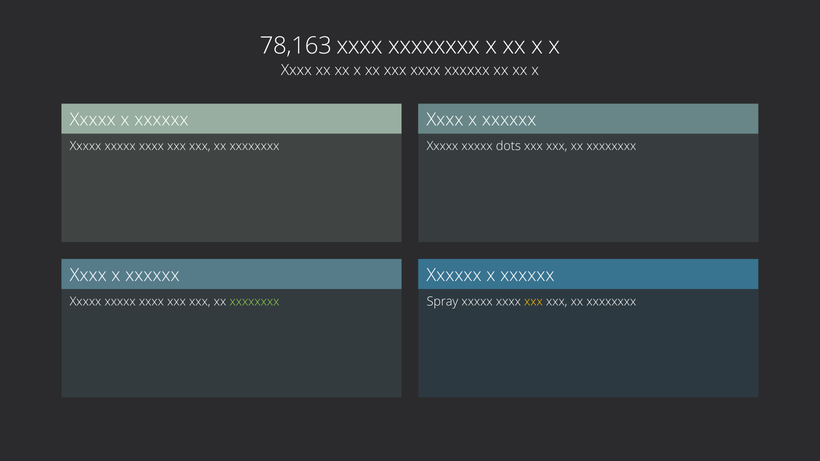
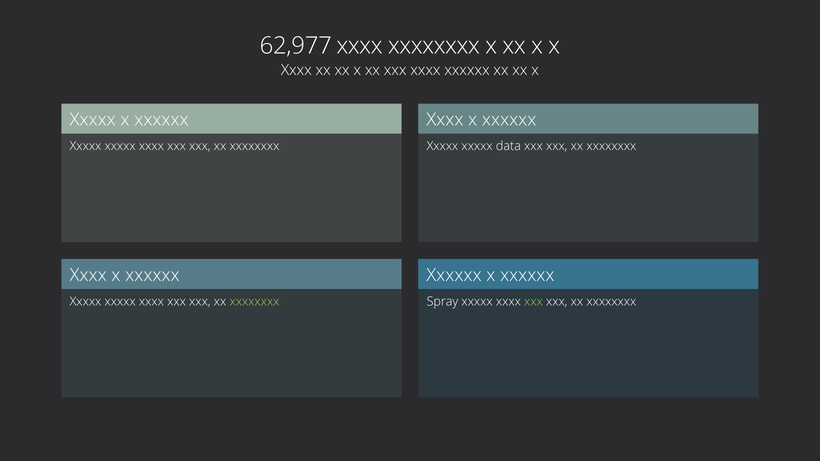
78,163: 78,163 -> 62,977 (296, 46)
dots: dots -> data (508, 146)
xxx colour: yellow -> light green (533, 302)
